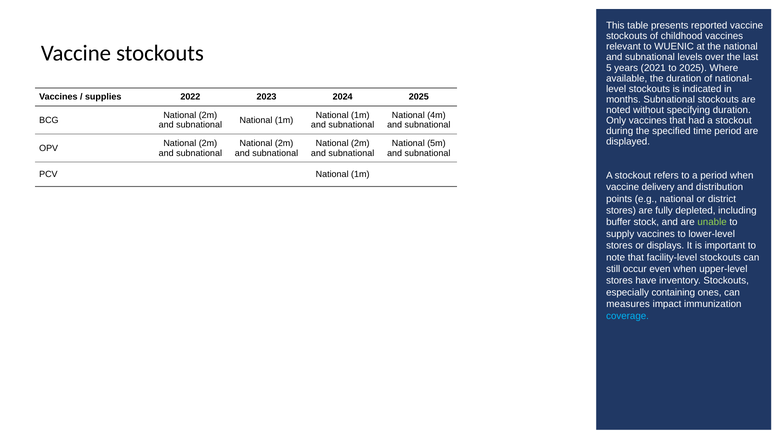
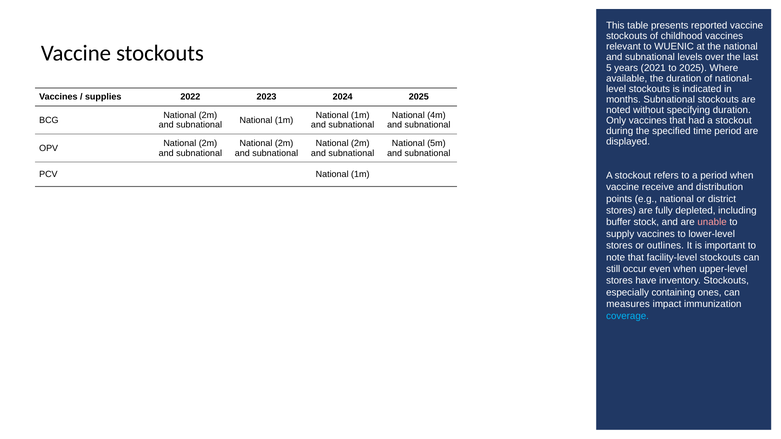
delivery: delivery -> receive (658, 187)
unable colour: light green -> pink (712, 222)
displays: displays -> outlines (665, 246)
